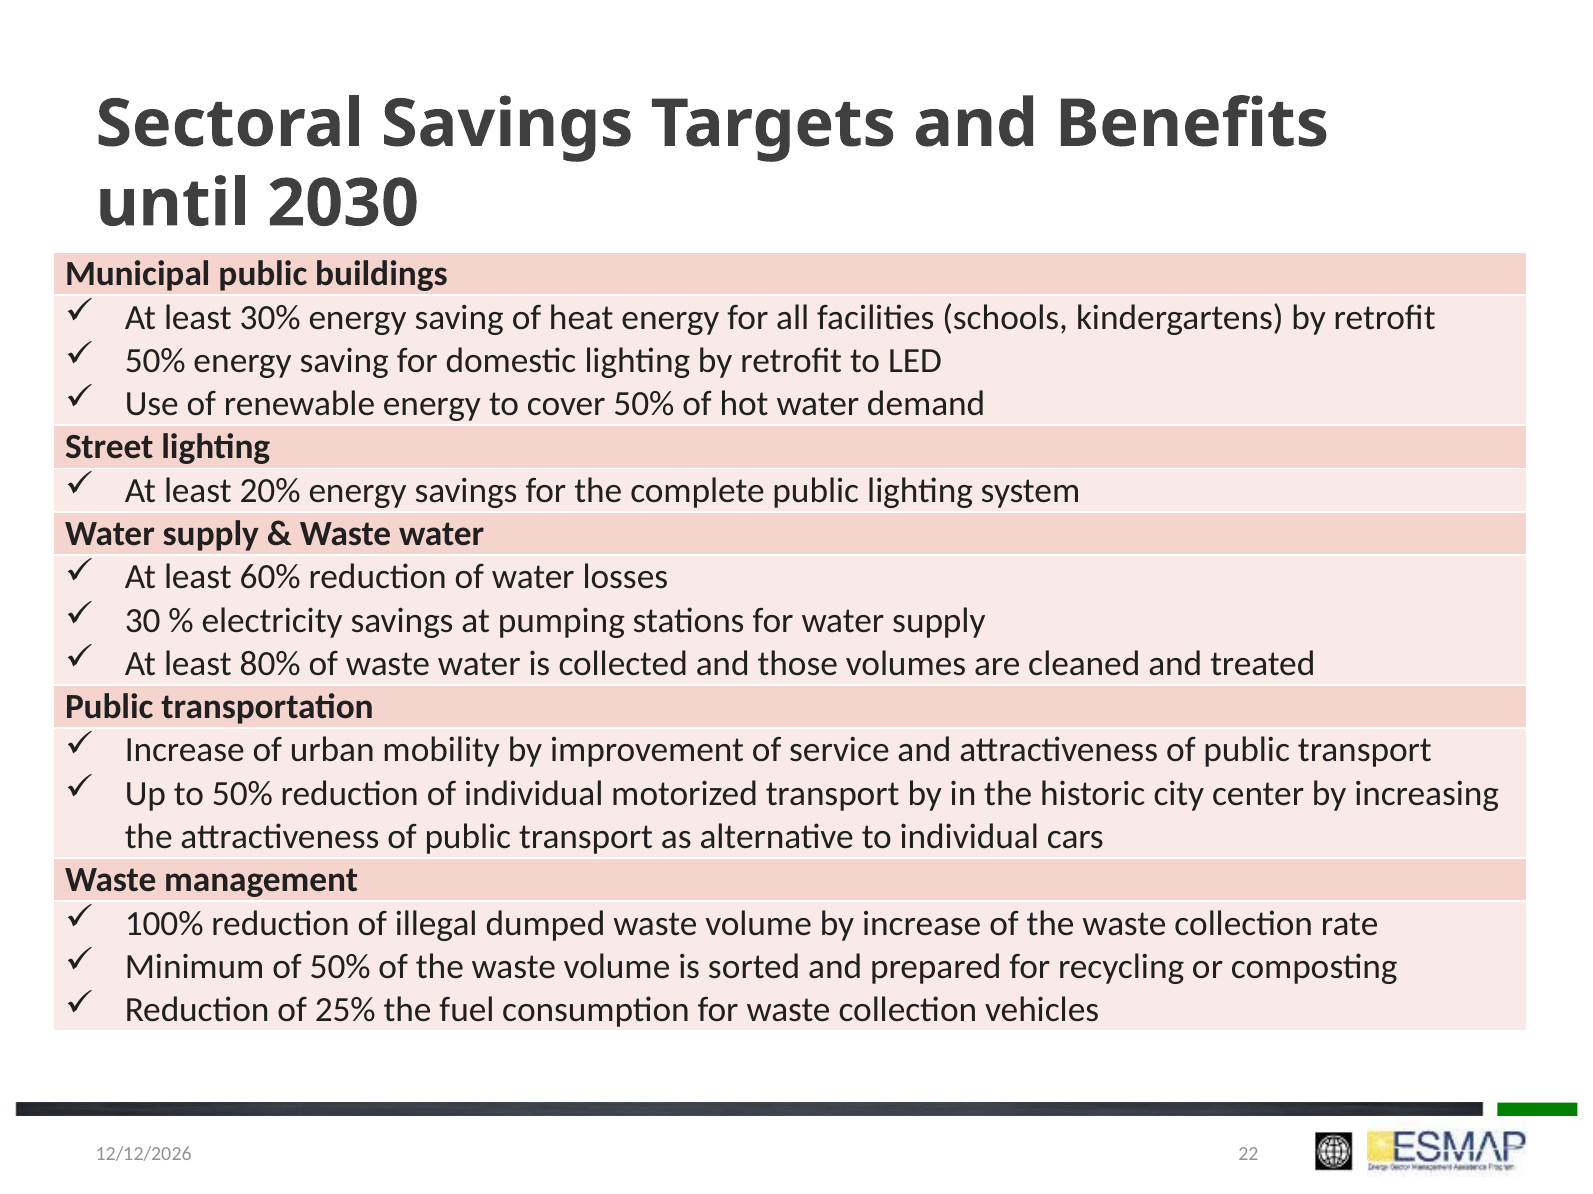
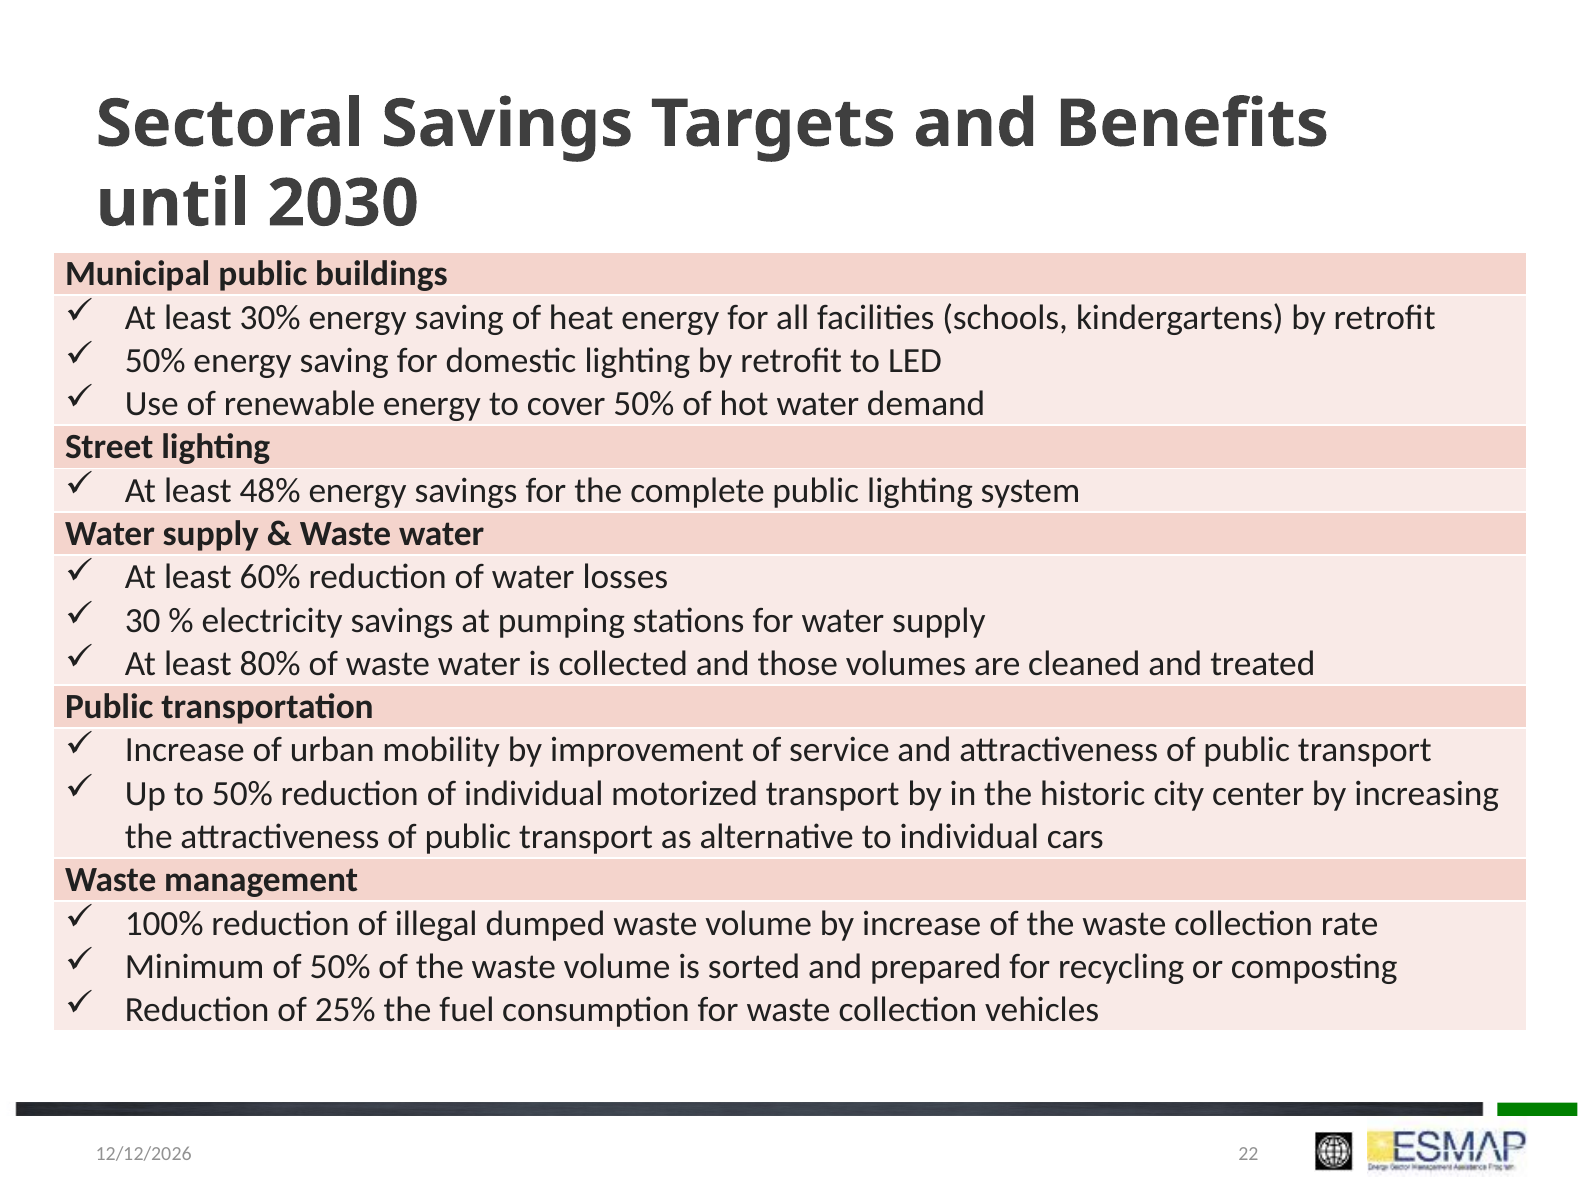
20%: 20% -> 48% (270, 491)
